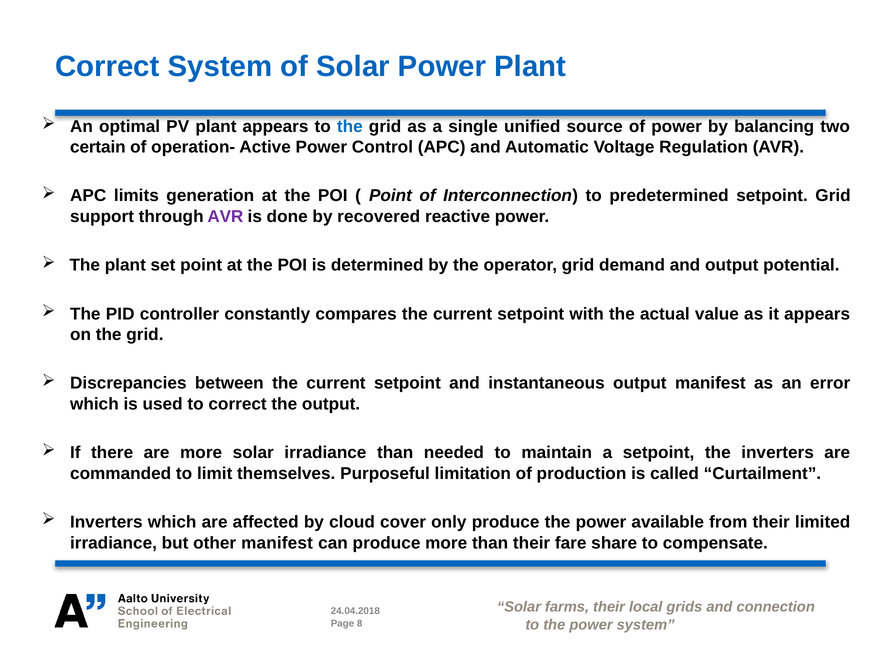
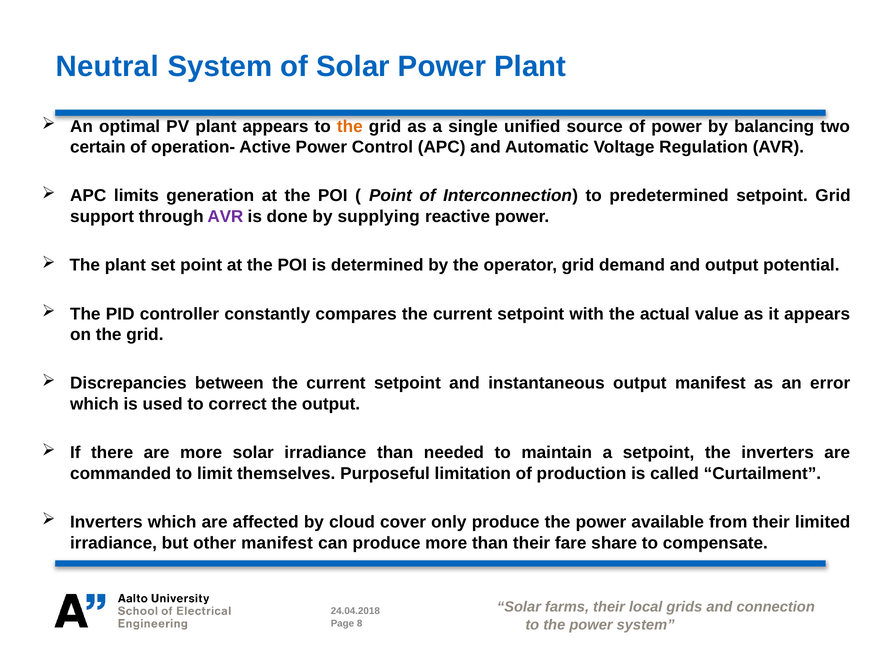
Correct: Correct -> Neutral (107, 67)
the colour: blue -> orange (350, 127)
recovered: recovered -> supplying (379, 217)
